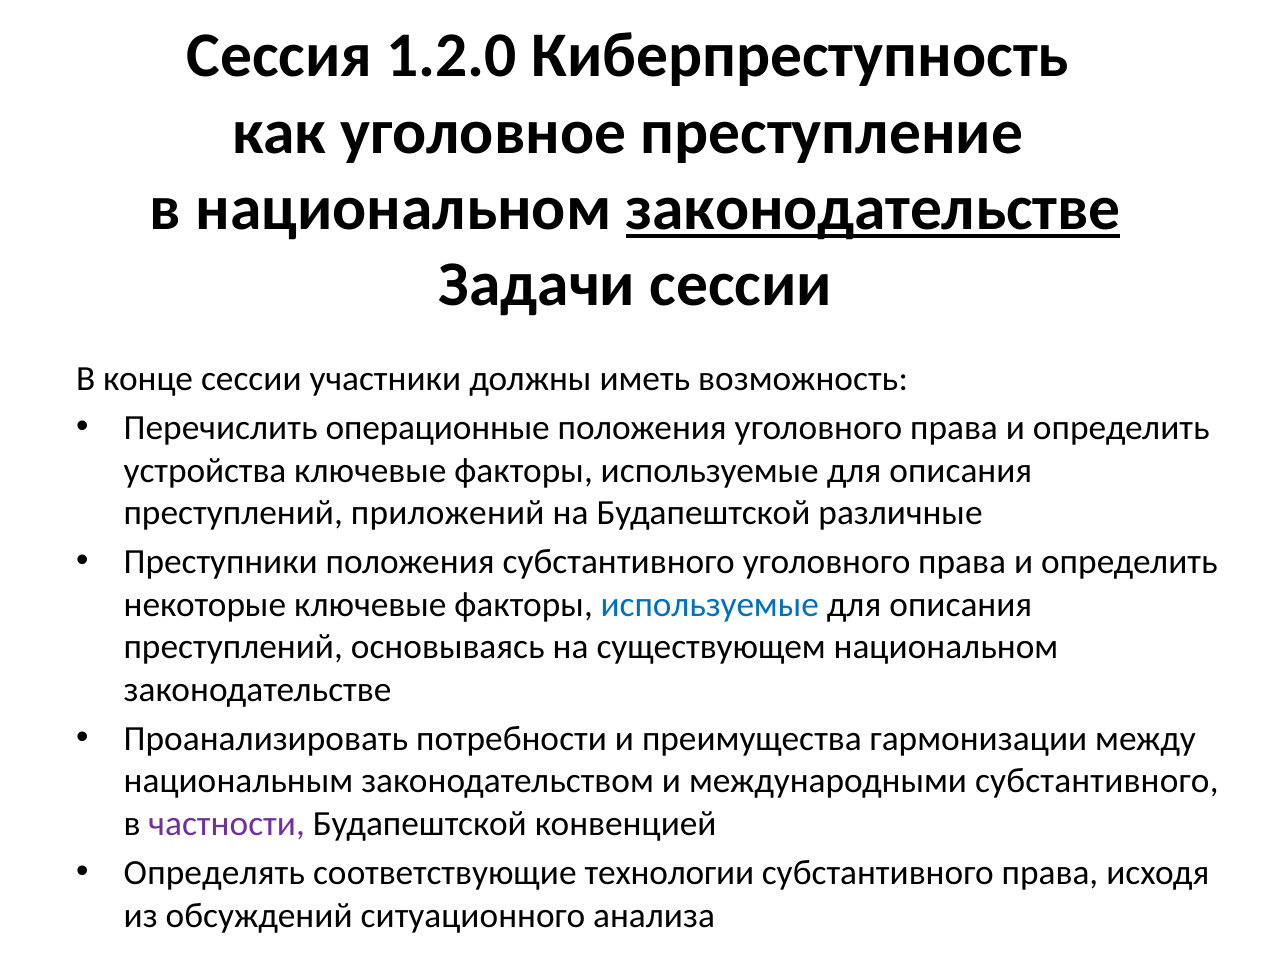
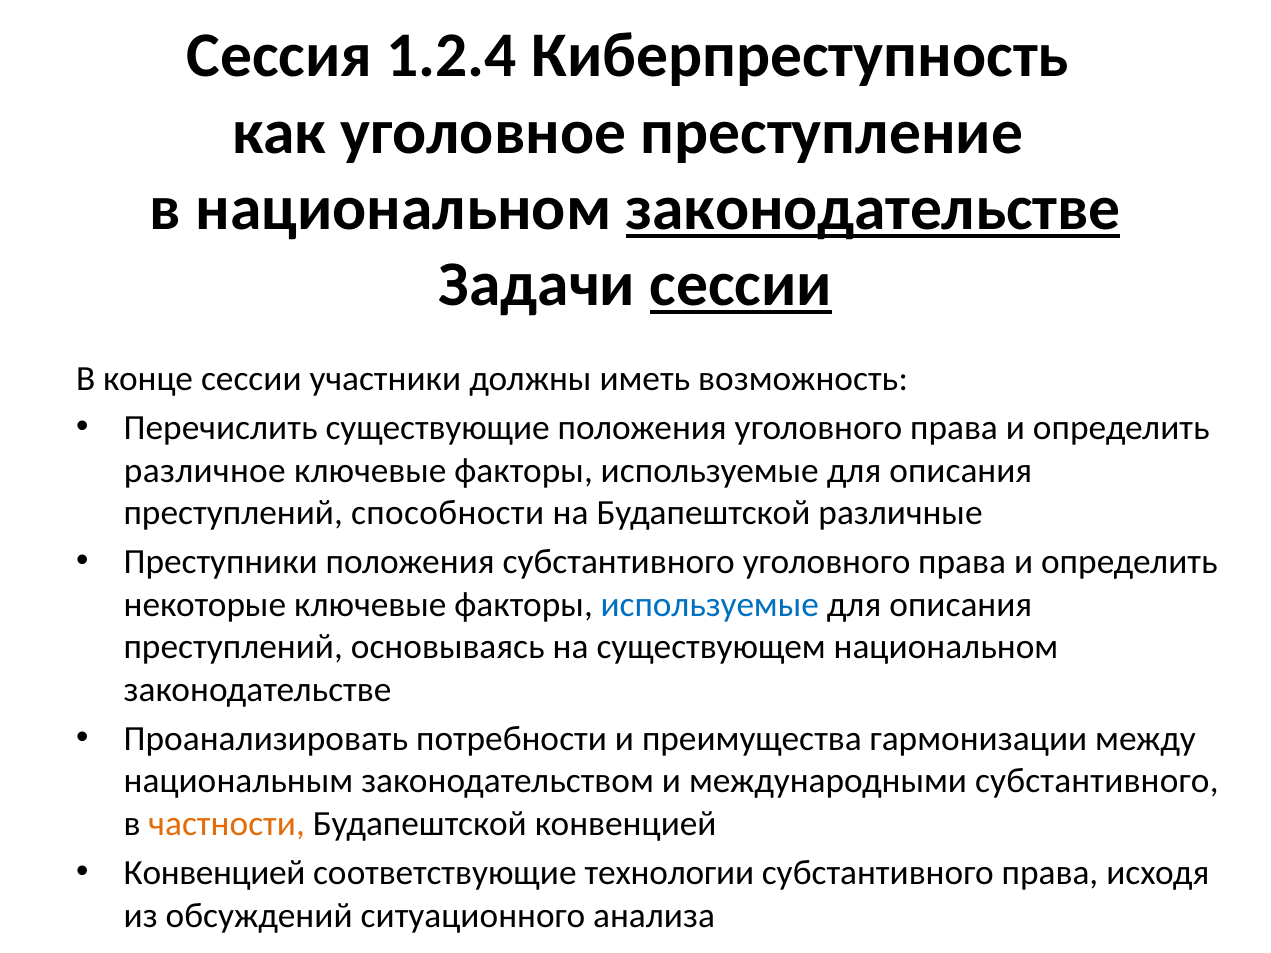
1.2.0: 1.2.0 -> 1.2.4 (452, 56)
сессии underline: none -> present (741, 285)
операционные: операционные -> существующие (438, 428)
устройства: устройства -> различное (205, 471)
приложений: приложений -> способности (448, 513)
частности colour: purple -> orange (227, 824)
Определять: Определять -> Конвенцией (215, 873)
